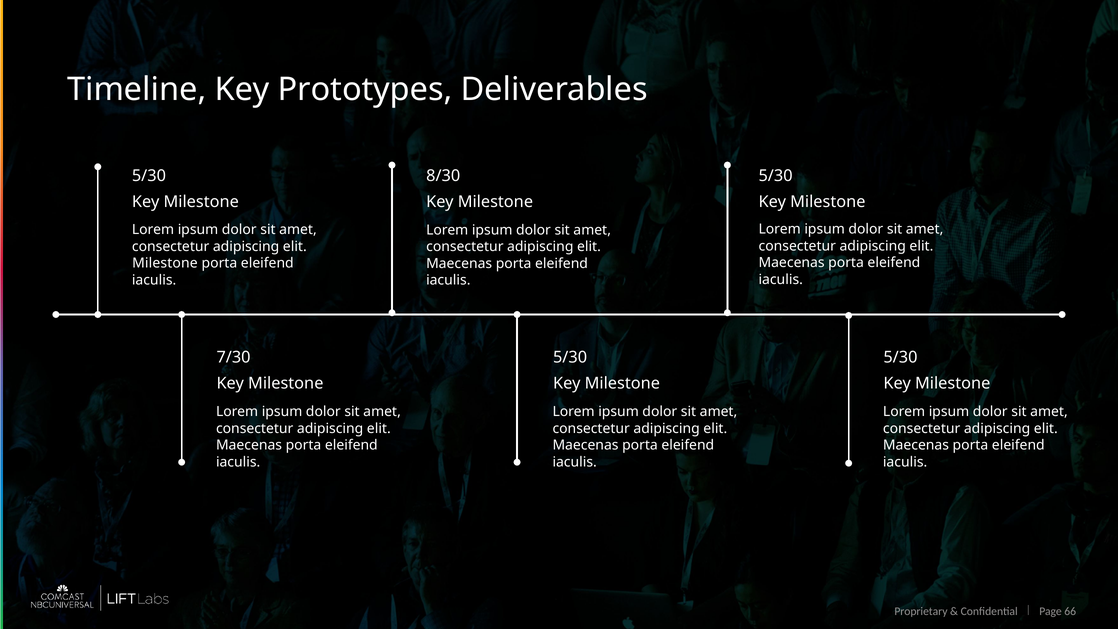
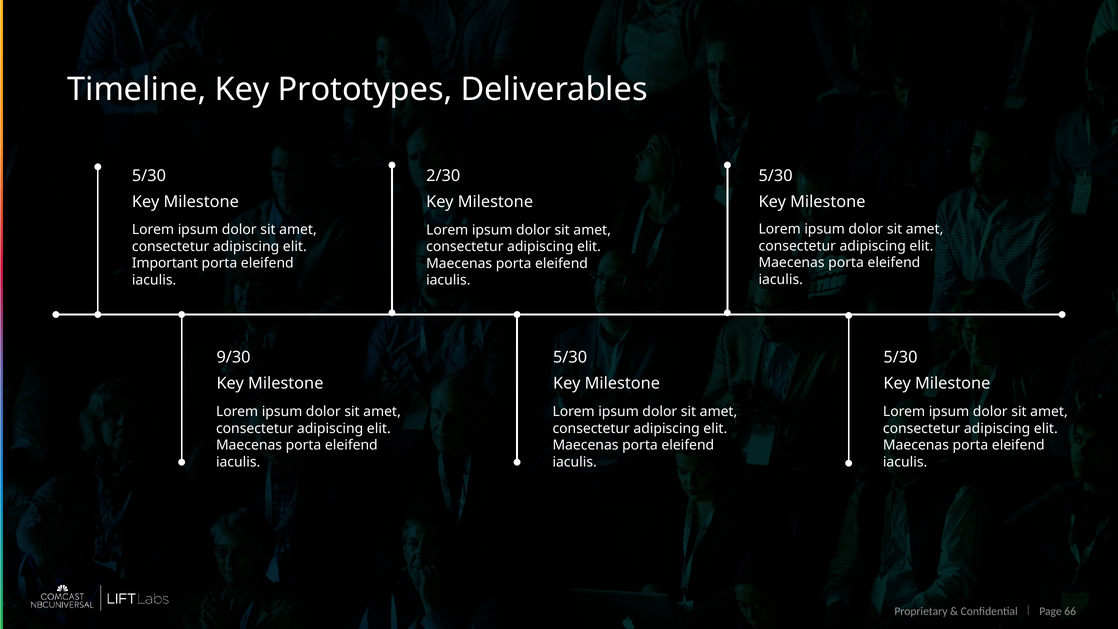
8/30: 8/30 -> 2/30 (443, 176)
Milestone: Milestone -> Important (165, 263)
7/30: 7/30 -> 9/30 (234, 357)
